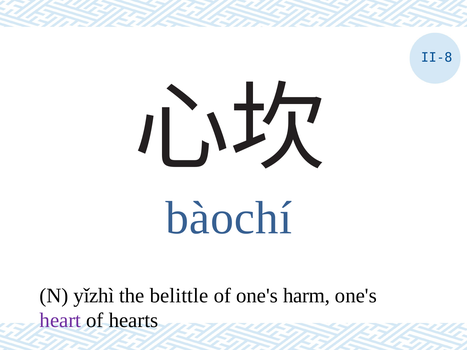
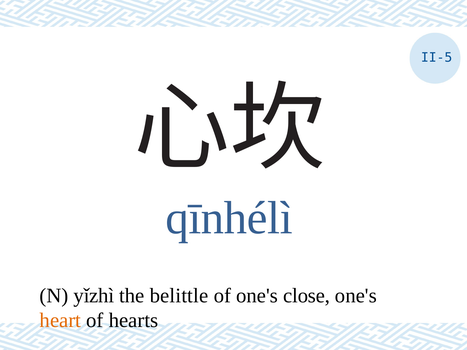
II-8: II-8 -> II-5 (437, 58)
bàochí: bàochí -> qīnhélì (229, 218)
harm: harm -> close (307, 296)
heart colour: purple -> orange (60, 321)
